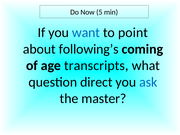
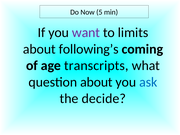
want colour: blue -> purple (86, 33)
point: point -> limits (133, 33)
question direct: direct -> about (96, 82)
master: master -> decide (104, 99)
